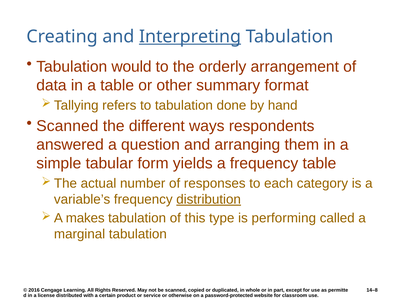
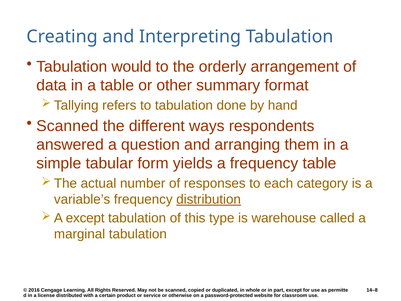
Interpreting underline: present -> none (190, 36)
makes: makes -> except (85, 218)
performing: performing -> warehouse (284, 218)
